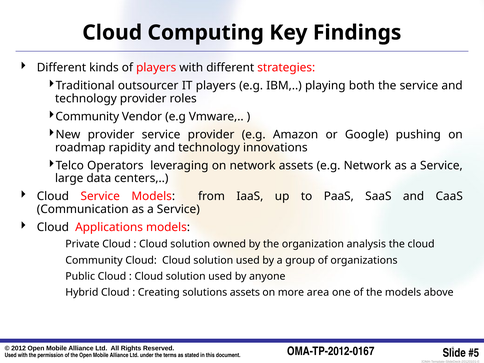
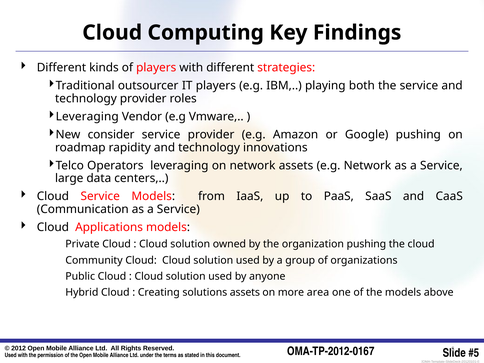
Community: Community -> Leveraging (87, 117)
New provider: provider -> consider (111, 135)
organization analysis: analysis -> pushing (366, 244)
